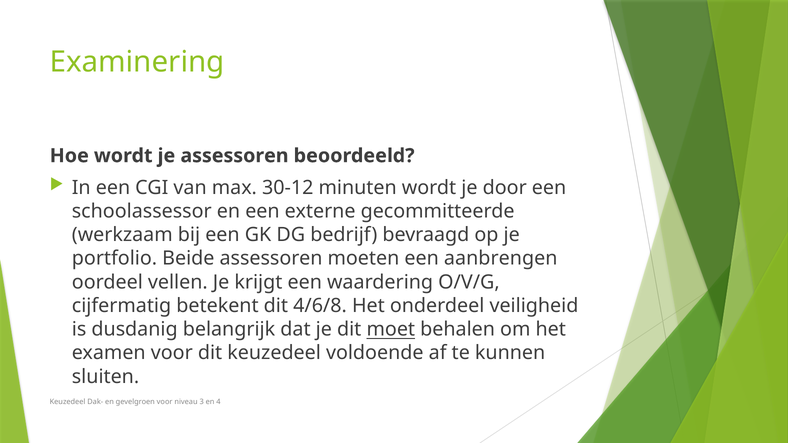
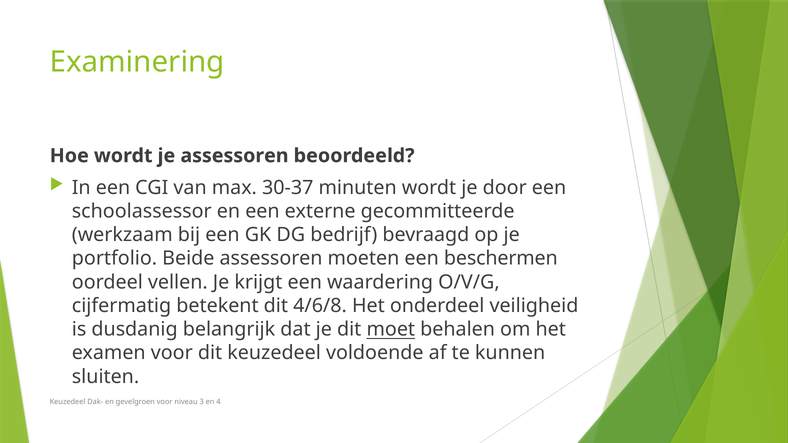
30-12: 30-12 -> 30-37 (288, 188)
aanbrengen: aanbrengen -> beschermen (501, 259)
